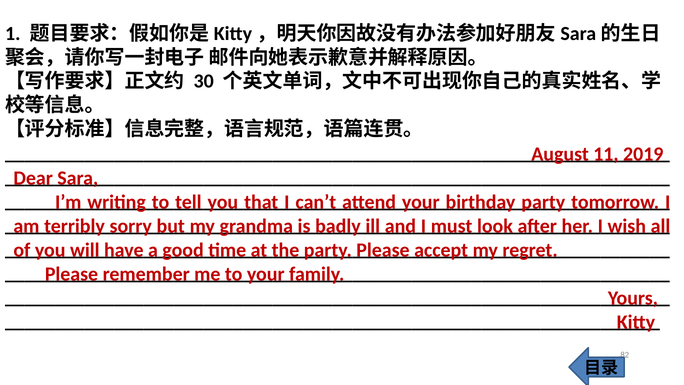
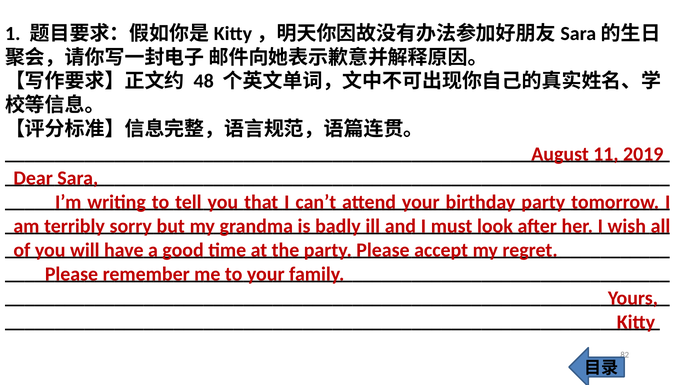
30: 30 -> 48 (204, 81)
